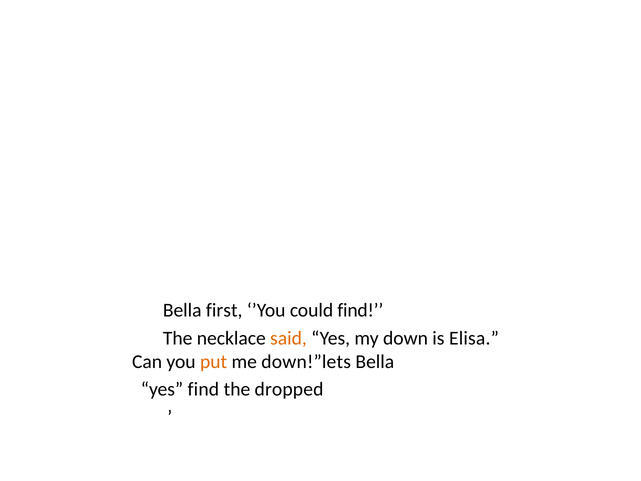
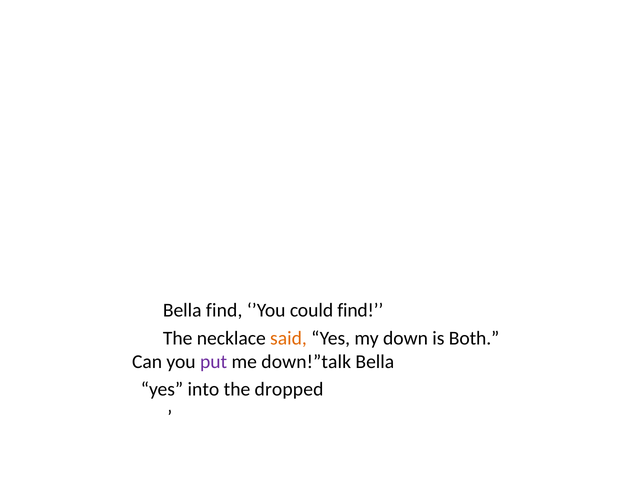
Bella first: first -> find (224, 310)
Elisa: Elisa -> Both (474, 338)
put colour: orange -> purple (214, 361)
down!”lets: down!”lets -> down!”talk (306, 361)
yes find: find -> into (203, 389)
